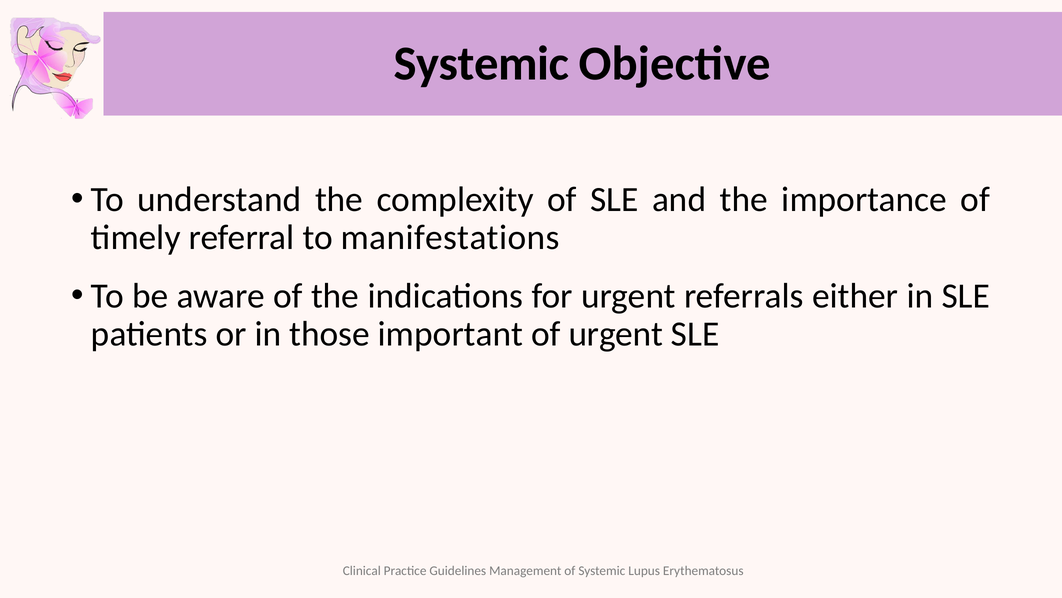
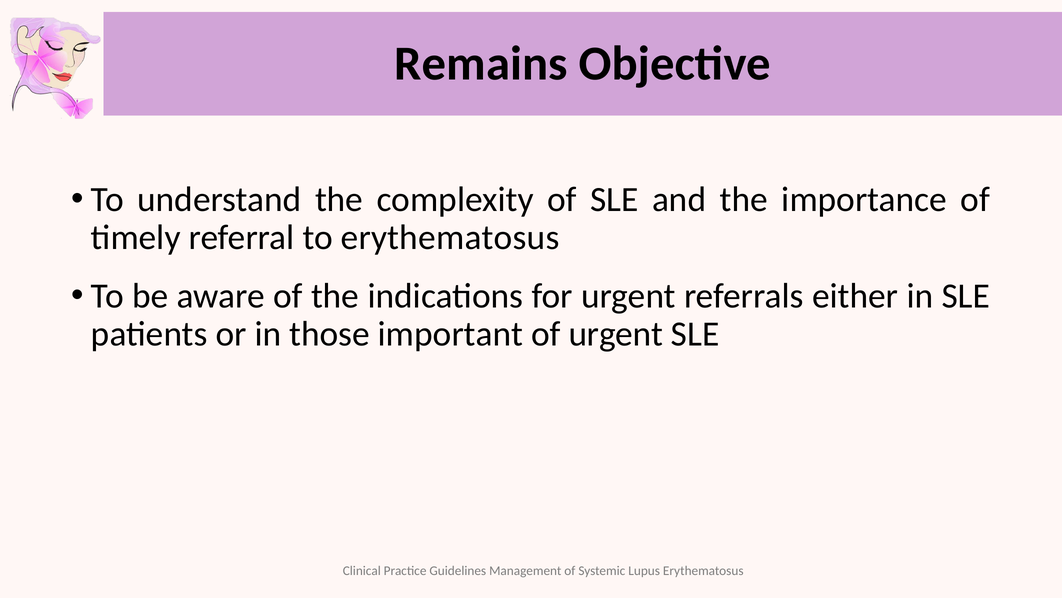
Systemic: Systemic -> Remains (481, 63)
to manifestations: manifestations -> erythematosus (450, 237)
